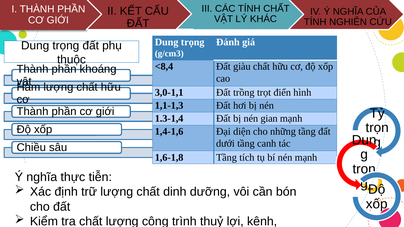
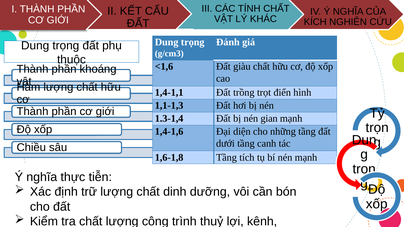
TÍNH: TÍNH -> KÍCH (315, 22)
<8,4: <8,4 -> <1,6 (164, 67)
3,0-1,1: 3,0-1,1 -> 1,4-1,1 (169, 93)
